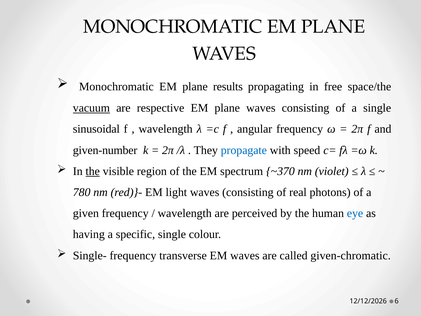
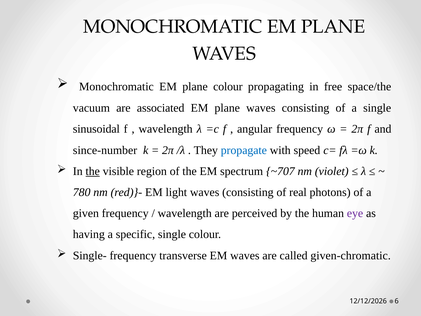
plane results: results -> colour (228, 86)
vacuum underline: present -> none (91, 108)
respective: respective -> associated (161, 108)
given-number: given-number -> since-number (105, 150)
~370: ~370 -> ~707 (280, 171)
eye colour: blue -> purple (355, 213)
